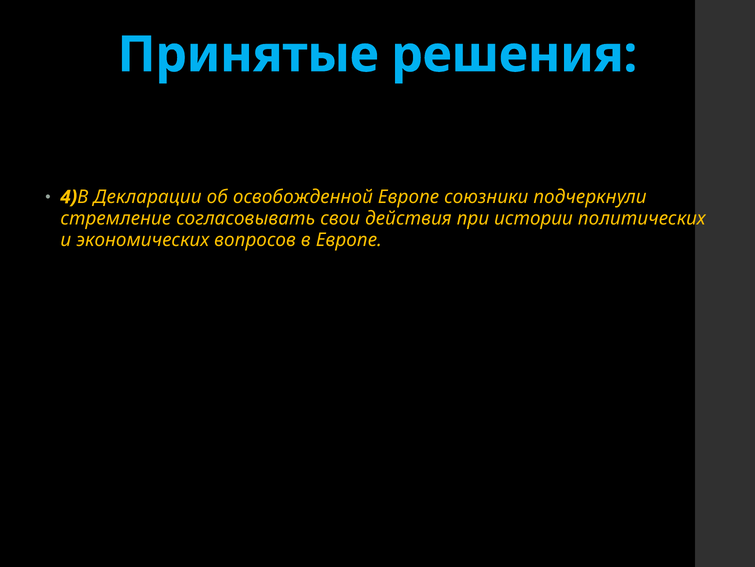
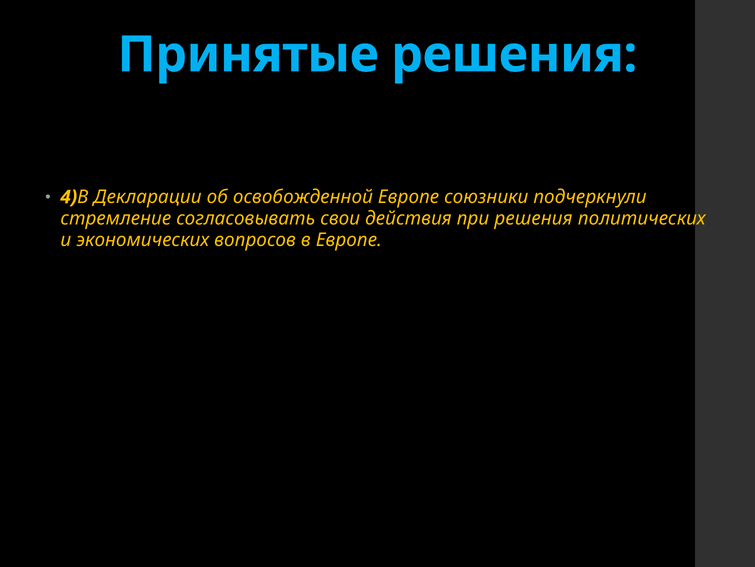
при истории: истории -> решения (533, 218)
